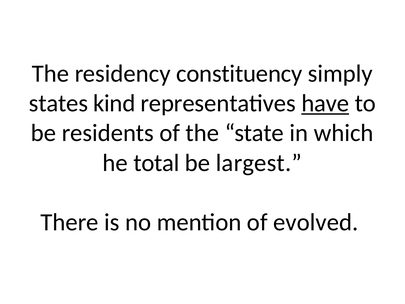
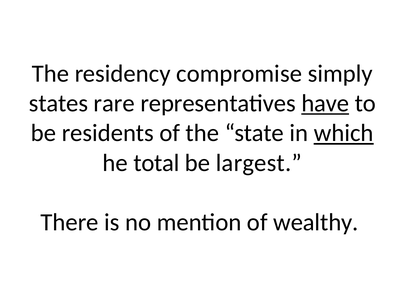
constituency: constituency -> compromise (239, 74)
kind: kind -> rare (114, 103)
which underline: none -> present (344, 133)
evolved: evolved -> wealthy (316, 222)
